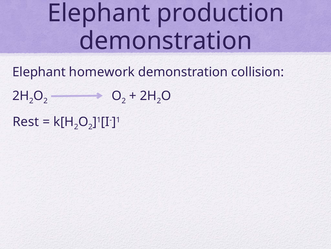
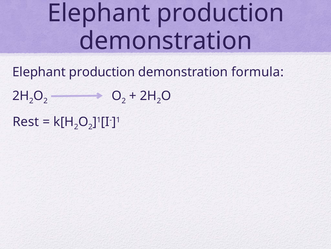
homework: homework -> production (102, 72)
collision: collision -> formula (258, 72)
